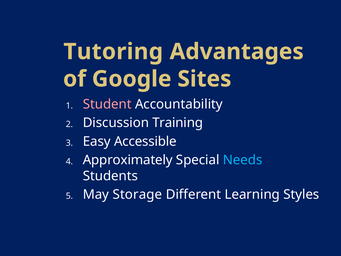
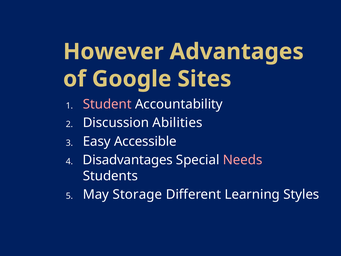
Tutoring: Tutoring -> However (113, 52)
Training: Training -> Abilities (177, 123)
Approximately: Approximately -> Disadvantages (128, 160)
Needs colour: light blue -> pink (243, 160)
